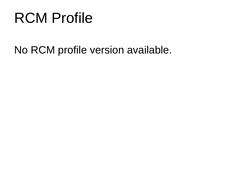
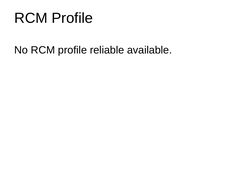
version: version -> reliable (107, 50)
